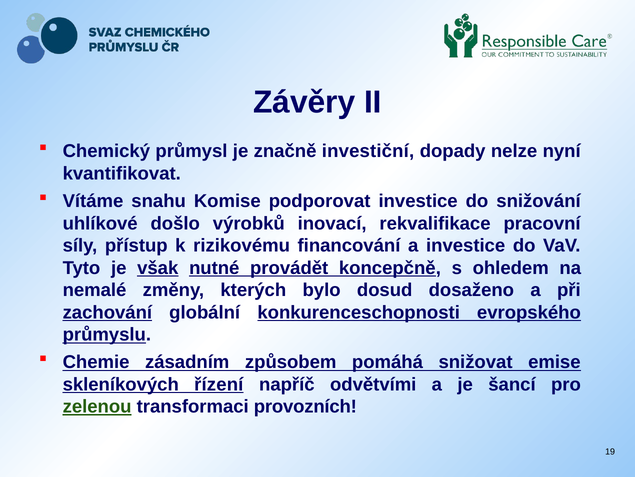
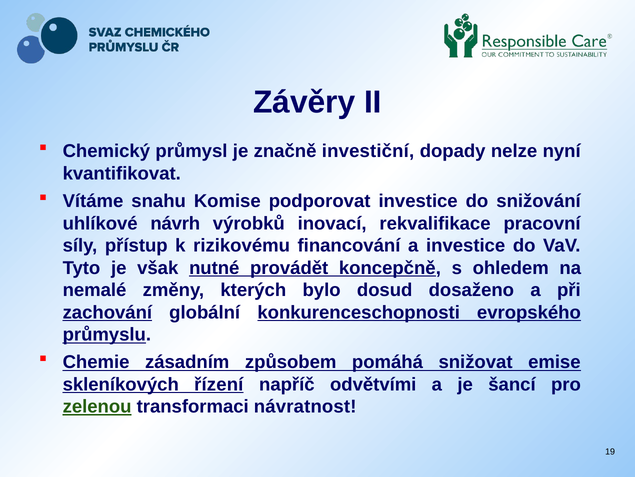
došlo: došlo -> návrh (175, 223)
však underline: present -> none (158, 268)
provozních: provozních -> návratnost (305, 406)
